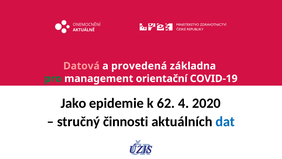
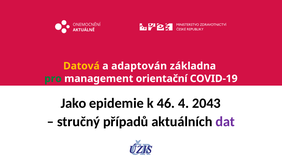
Datová colour: pink -> yellow (81, 66)
provedená: provedená -> adaptován (139, 66)
62: 62 -> 46 (166, 103)
2020: 2020 -> 2043 (206, 103)
činnosti: činnosti -> případů (126, 121)
dat colour: blue -> purple (225, 121)
